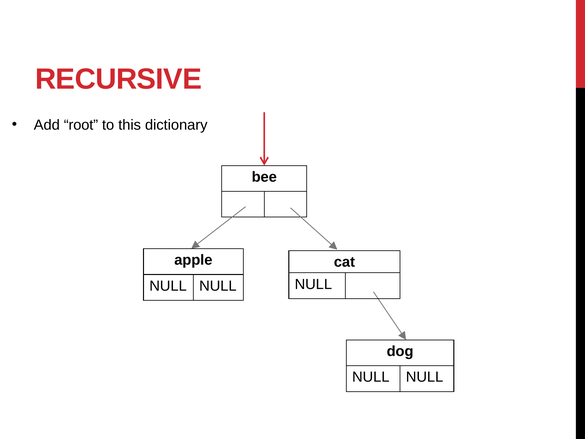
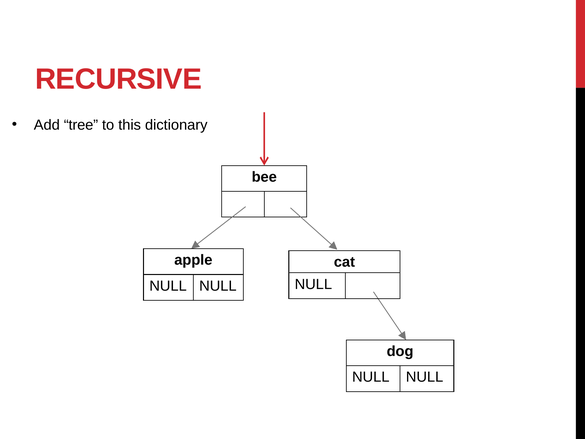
root: root -> tree (81, 125)
